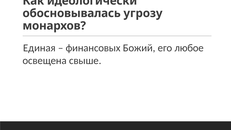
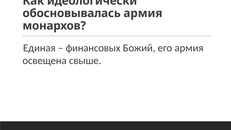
обосновывалась угрозу: угрозу -> армия (143, 13)
его любое: любое -> армия (189, 48)
